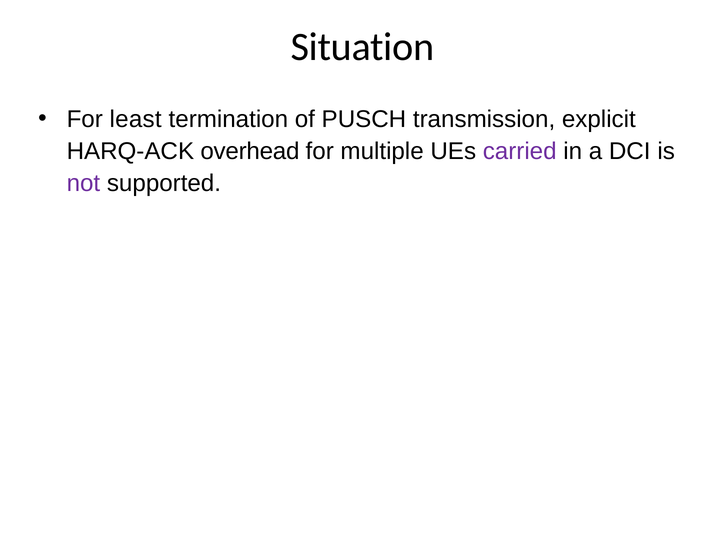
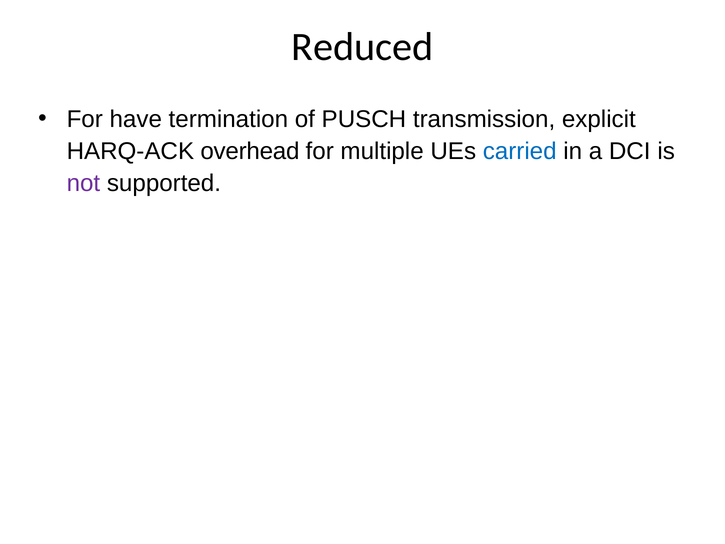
Situation: Situation -> Reduced (362, 47)
least: least -> have (136, 119)
carried colour: purple -> blue (520, 151)
